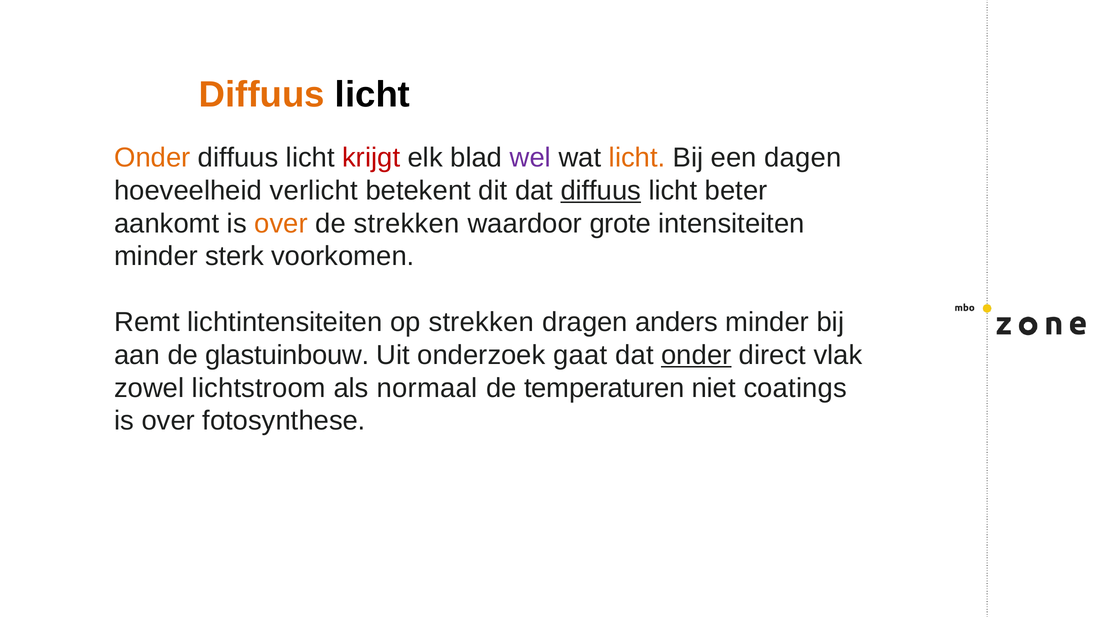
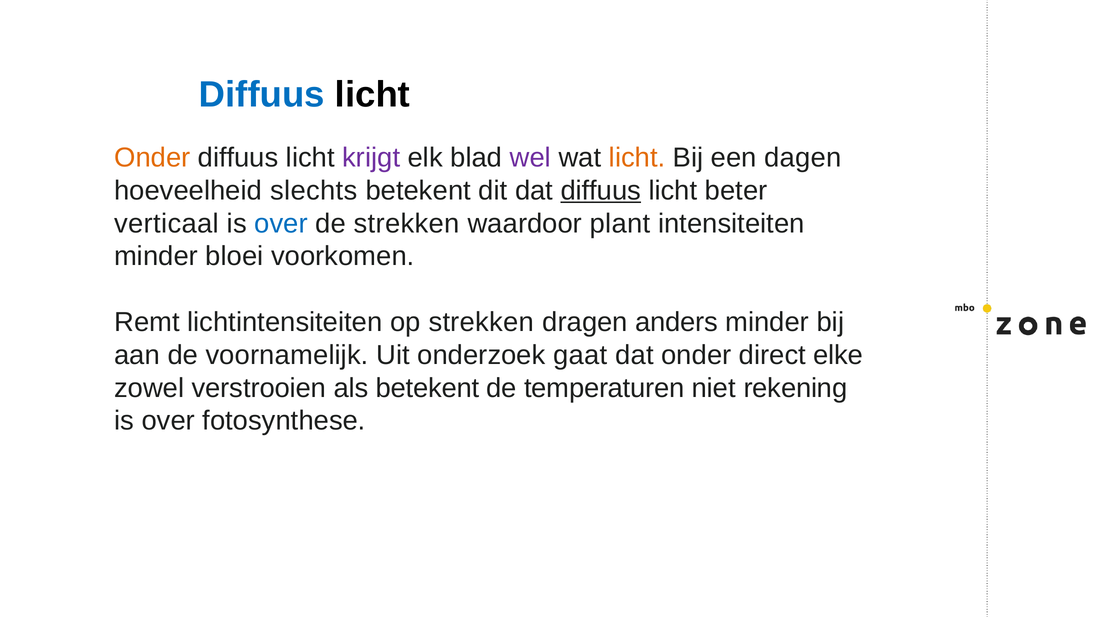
Diffuus colour: orange -> blue (262, 95)
krijgt colour: red -> purple (371, 158)
verlicht: verlicht -> slechts (314, 191)
aankomt: aankomt -> verticaal (167, 223)
over colour: orange -> blue (281, 223)
grote: grote -> plant (620, 223)
sterk: sterk -> bloei (234, 256)
glastuinbouw: glastuinbouw -> voornamelijk (287, 355)
onder underline: present -> none (696, 355)
vlak: vlak -> elke (838, 355)
lichtstroom: lichtstroom -> verstrooien (259, 388)
als normaal: normaal -> betekent (427, 388)
coatings: coatings -> rekening (795, 388)
